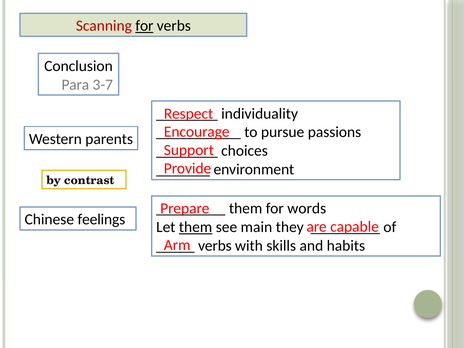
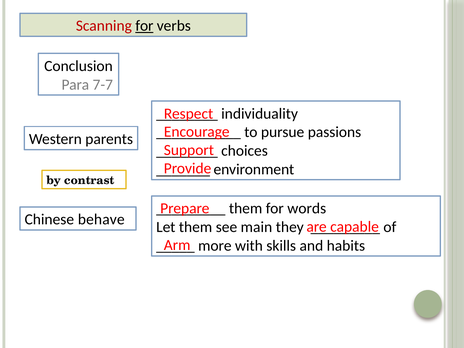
3-7: 3-7 -> 7-7 (103, 85)
feelings: feelings -> behave (101, 220)
them underline: present -> none (196, 227)
verbs: verbs -> more (215, 246)
